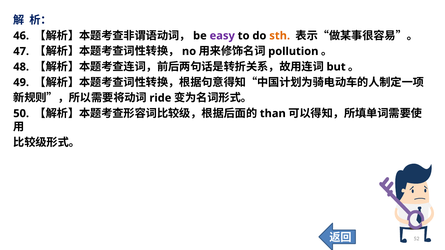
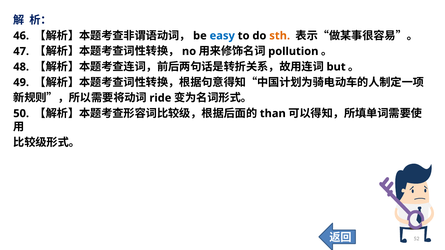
easy colour: purple -> blue (222, 36)
